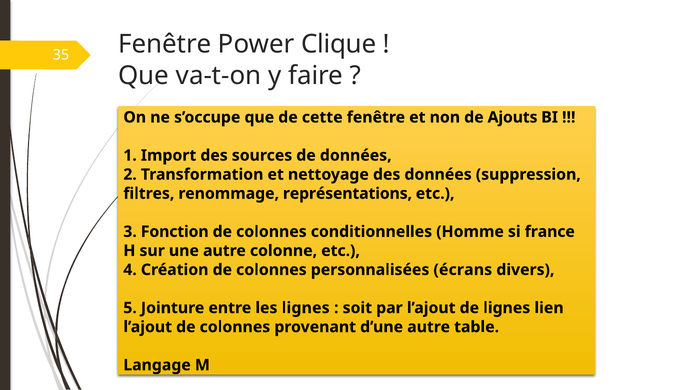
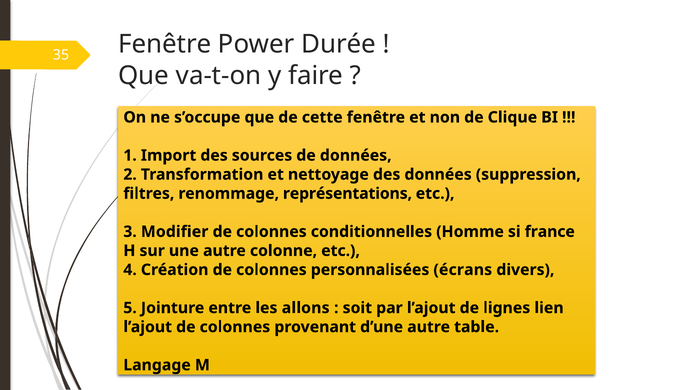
Clique: Clique -> Durée (339, 44)
Ajouts: Ajouts -> Clique (512, 117)
Fonction: Fonction -> Modifier (175, 231)
les lignes: lignes -> allons (306, 307)
